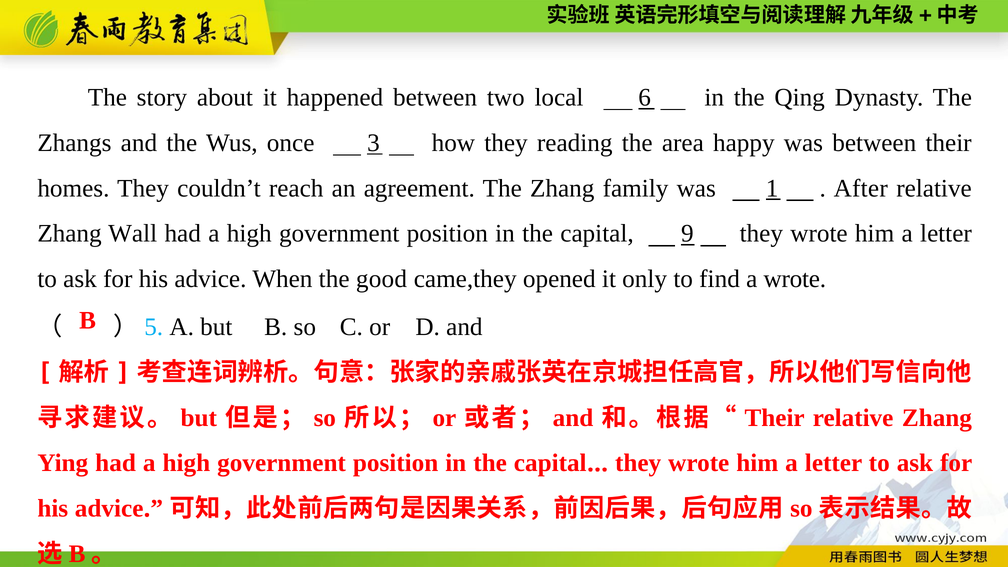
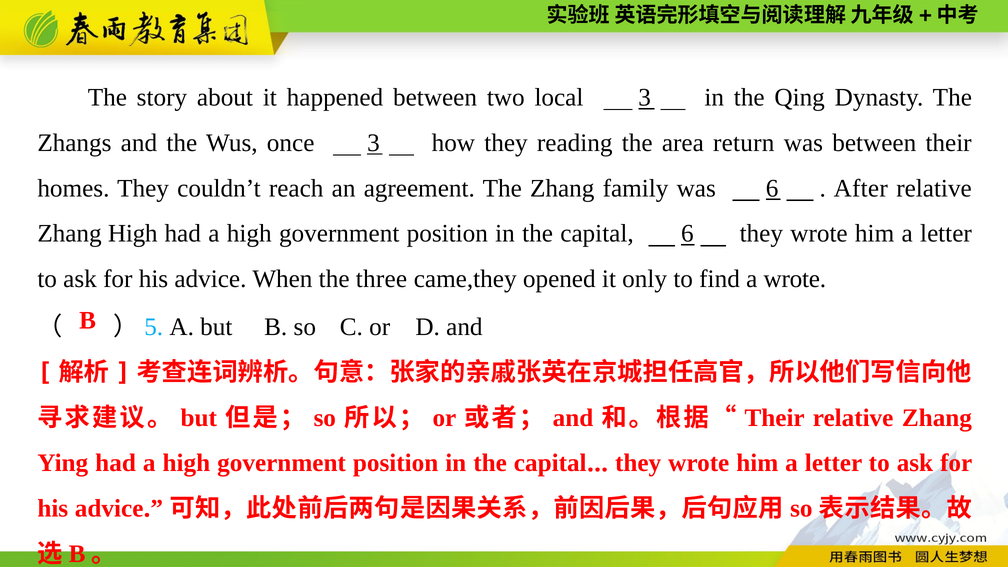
local 6: 6 -> 3 (645, 98)
happy: happy -> return (744, 143)
was 1: 1 -> 6 (772, 188)
Zhang Wall: Wall -> High (133, 234)
capital 9: 9 -> 6 (687, 234)
good: good -> three (381, 279)
